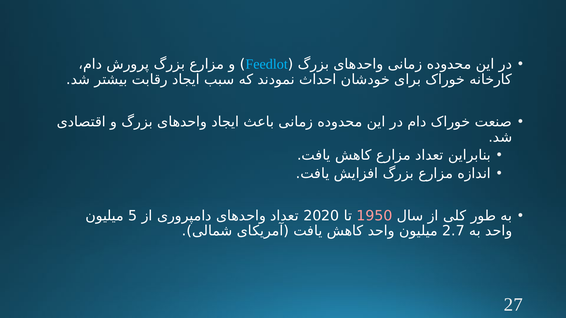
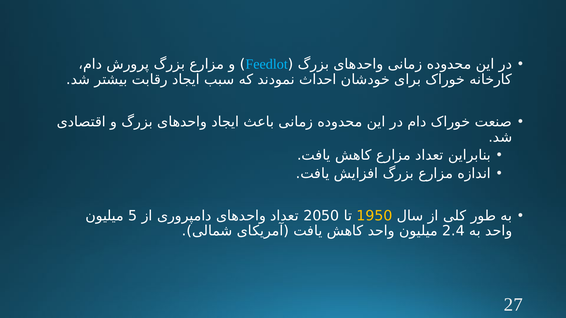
2020: 2020 -> 2050 (321, 216)
1950 colour: pink -> yellow (374, 216)
2.7: 2.7 -> 2.4 (454, 231)
